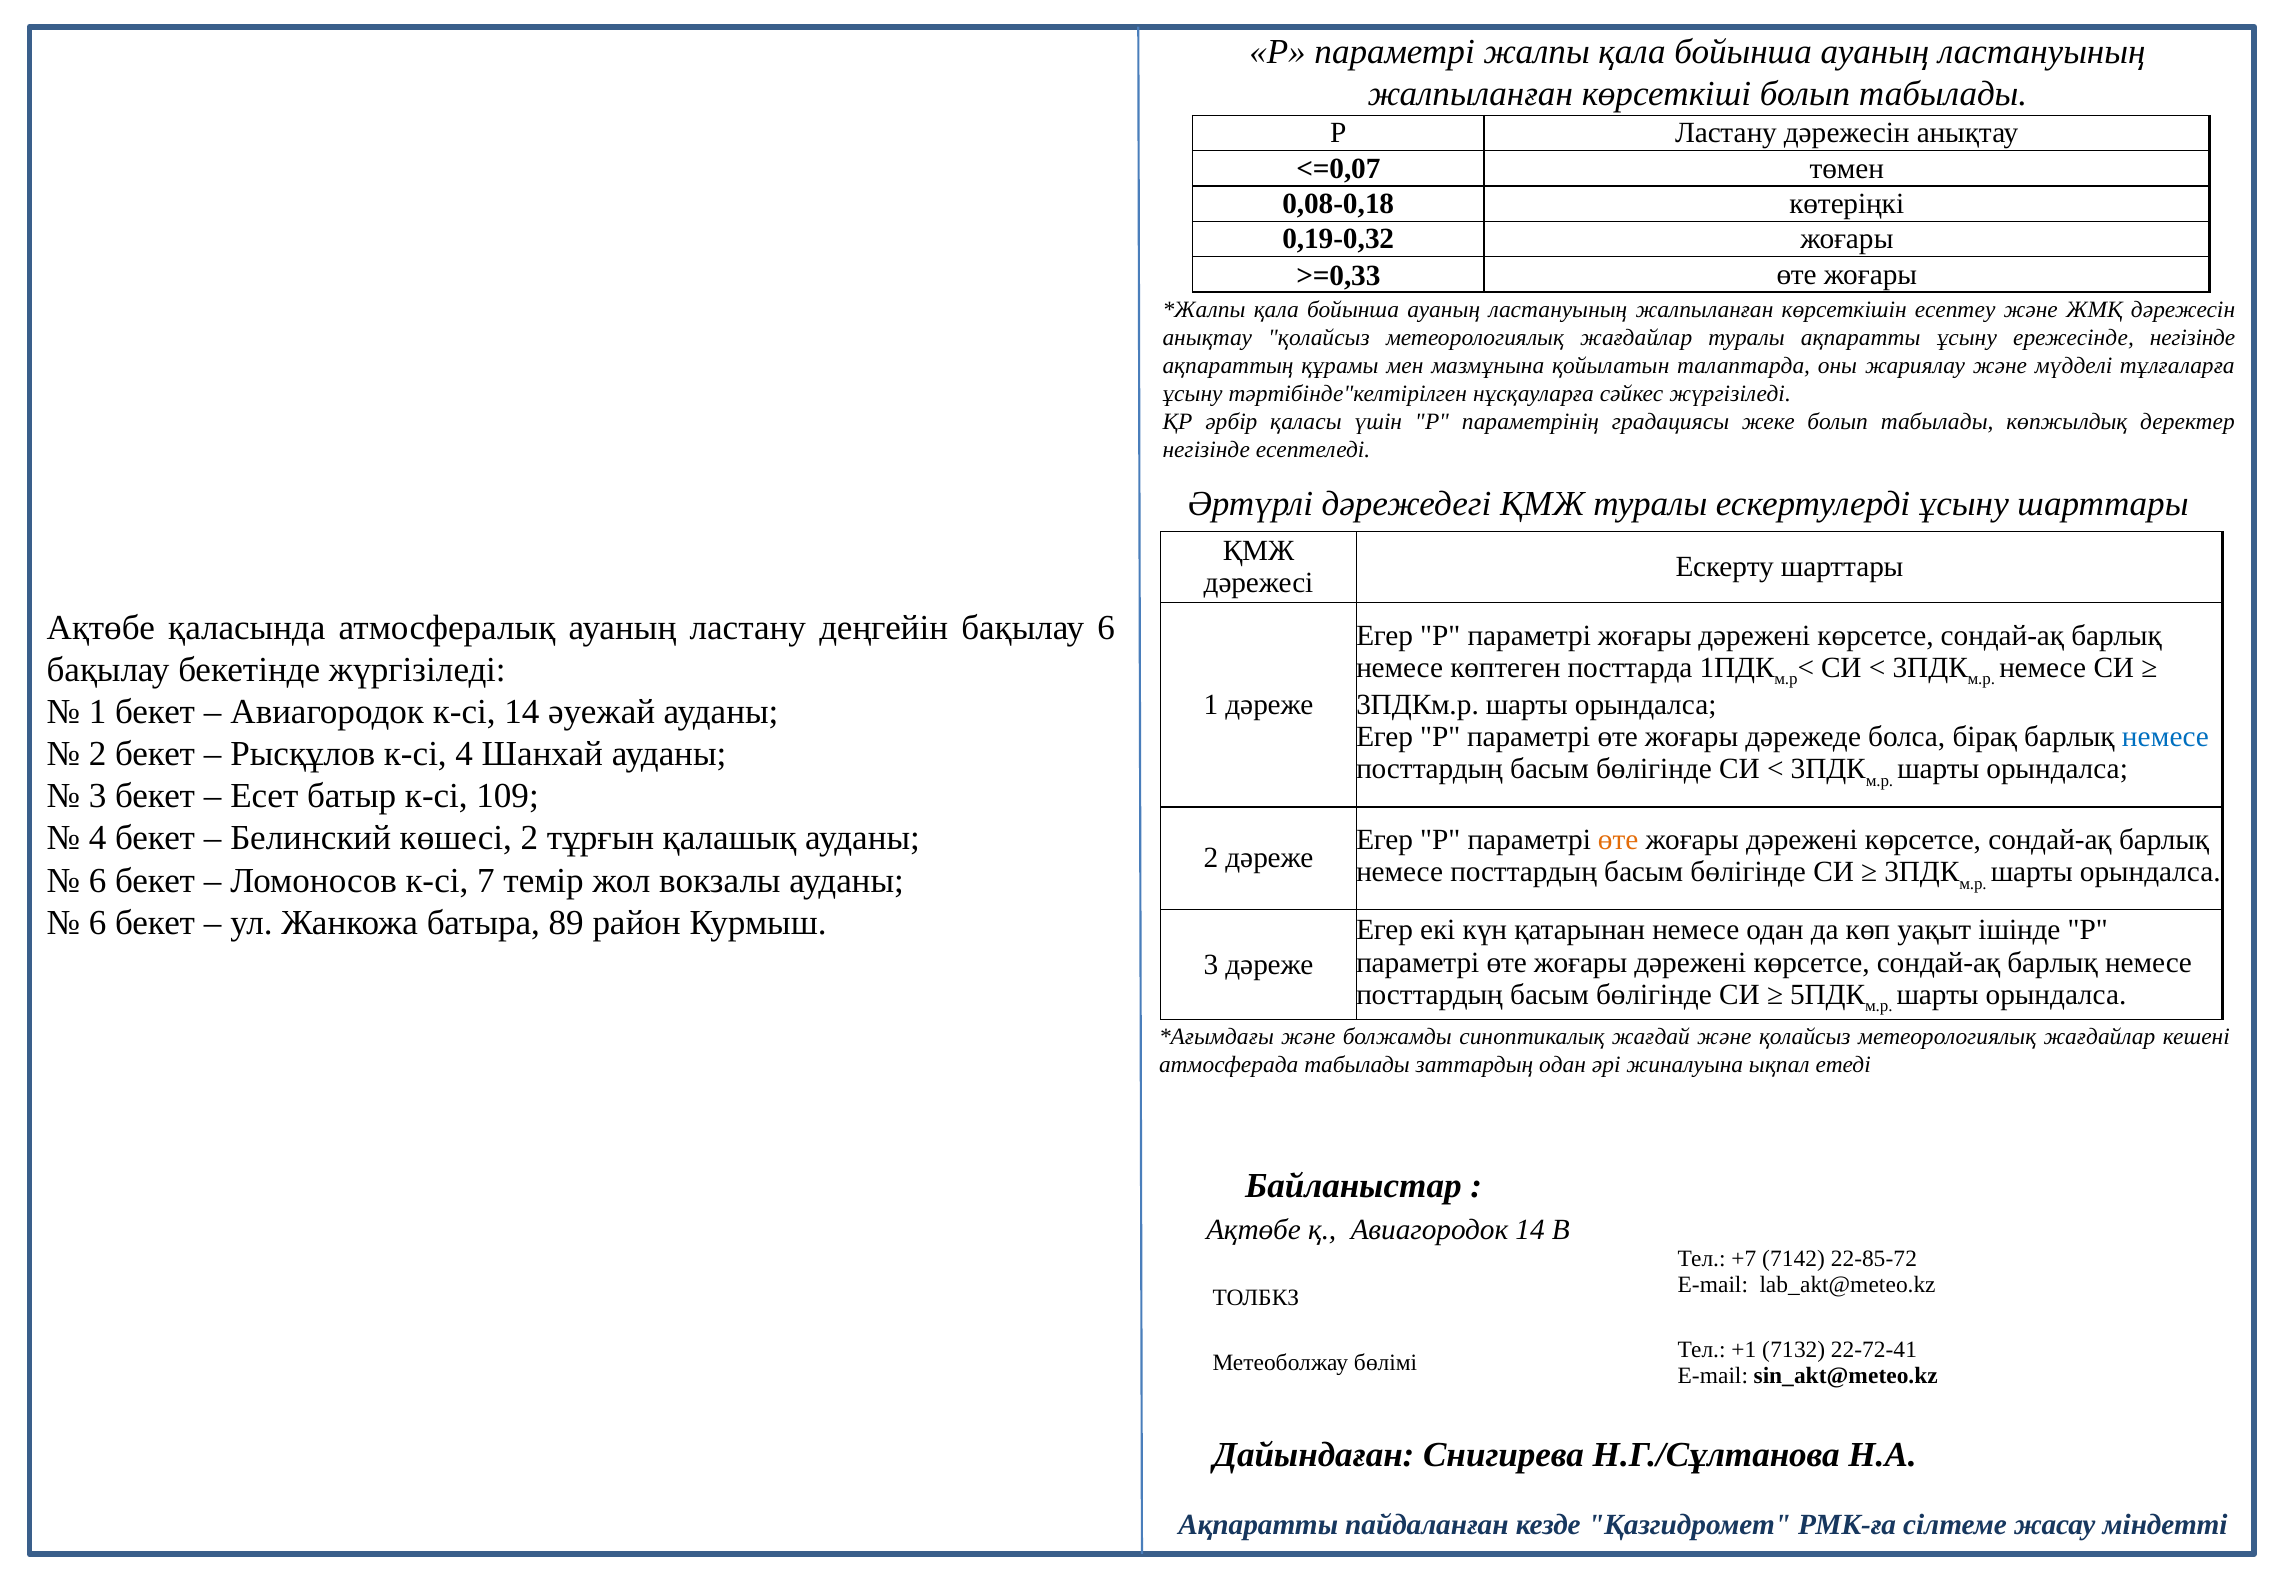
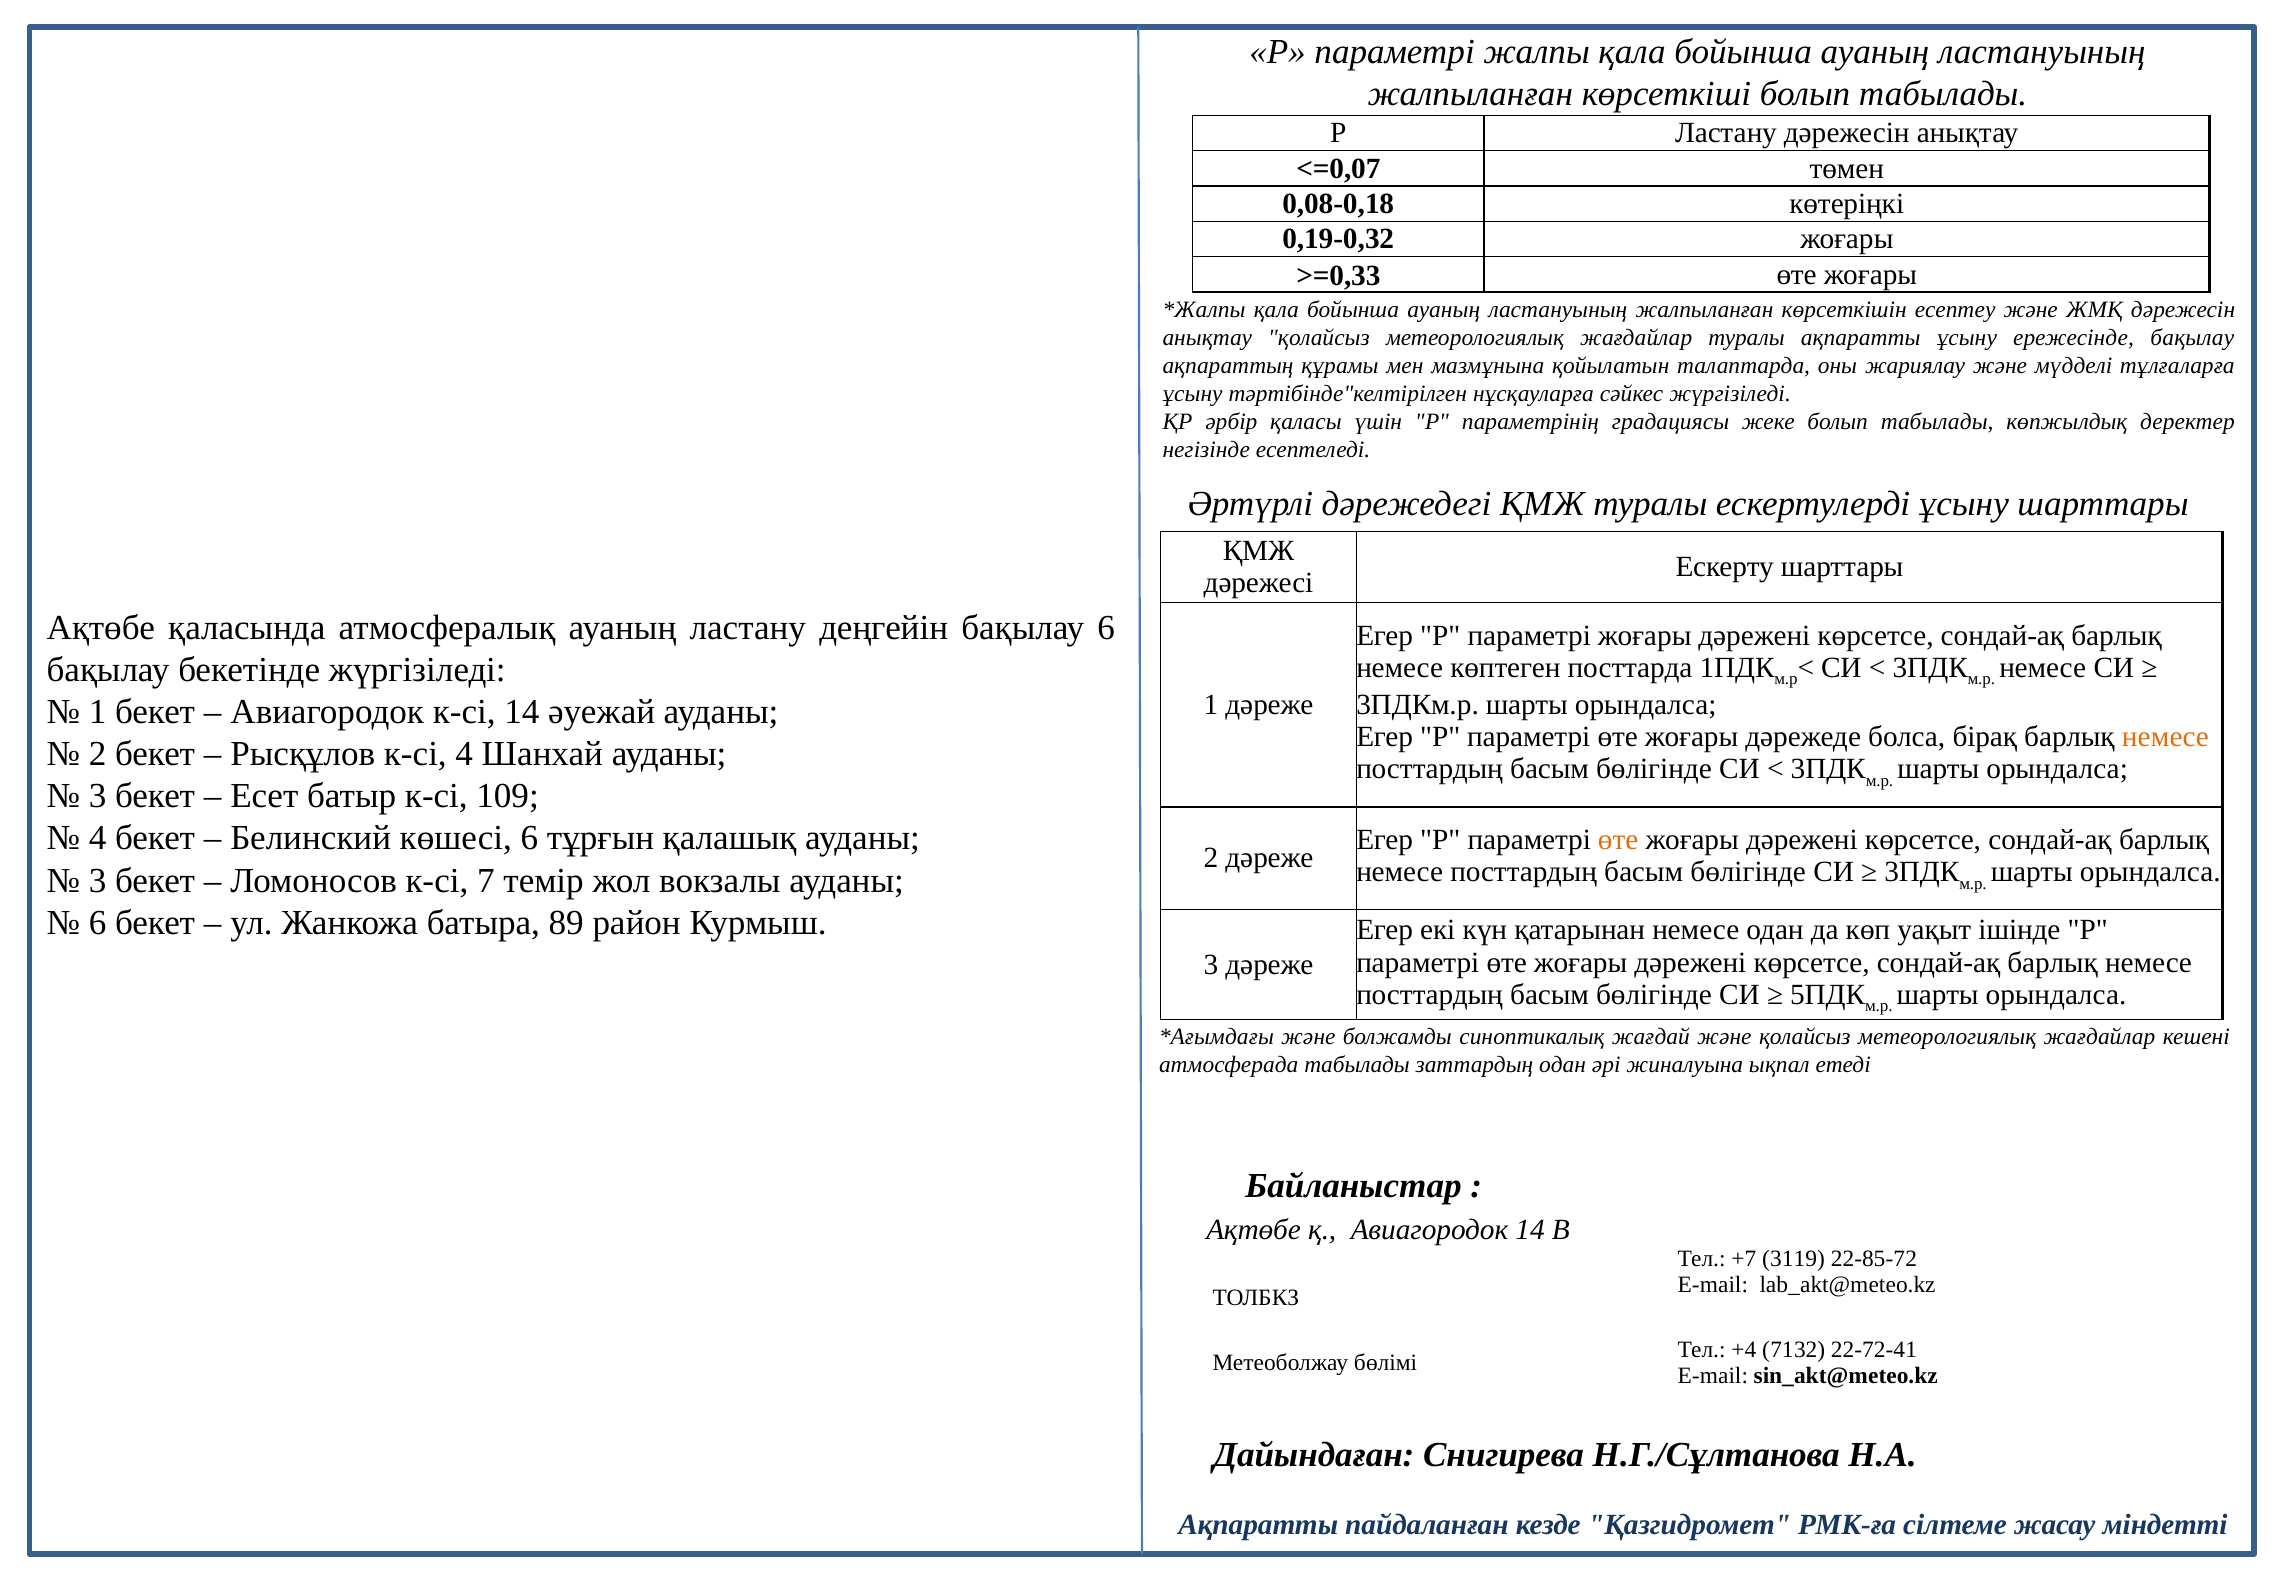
ережесінде негізінде: негізінде -> бақылау (2192, 338)
немесе colour: blue -> orange (2165, 737)
көшесі 2: 2 -> 6 (529, 838)
6: 6 -> 3 (98, 881)
7142: 7142 -> 3119 (1794, 1259)
+1: +1 -> +4 (1744, 1350)
